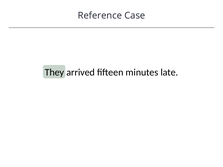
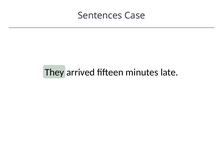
Reference: Reference -> Sentences (100, 16)
